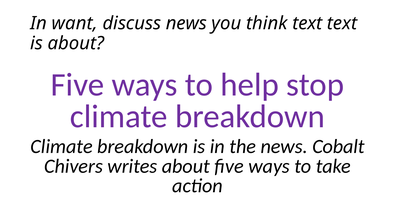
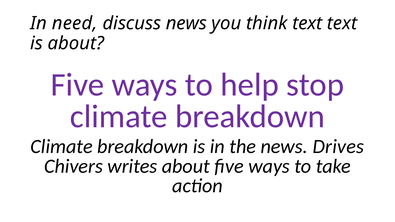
want: want -> need (75, 23)
Cobalt: Cobalt -> Drives (338, 147)
